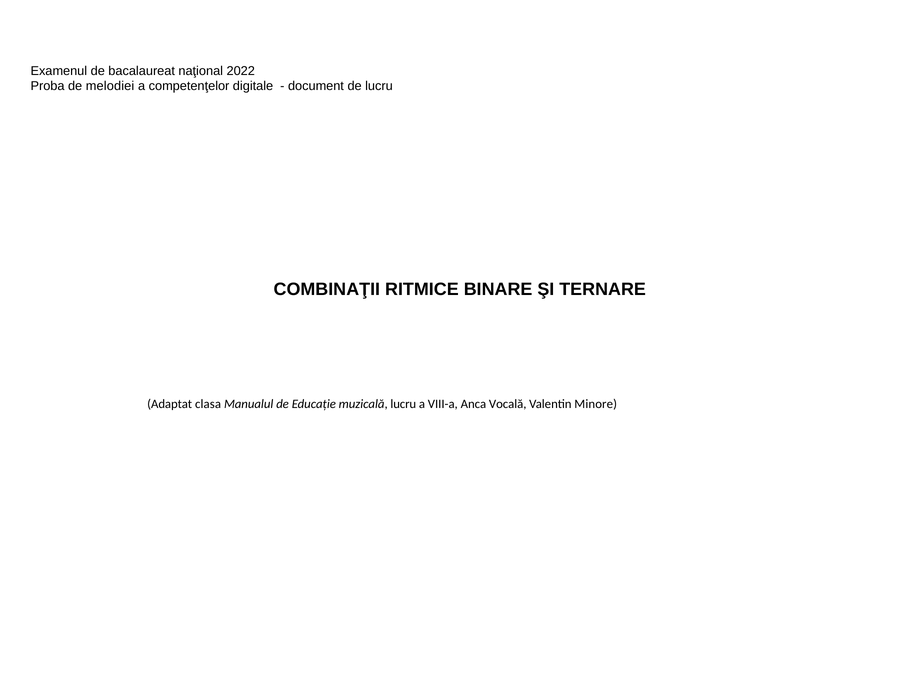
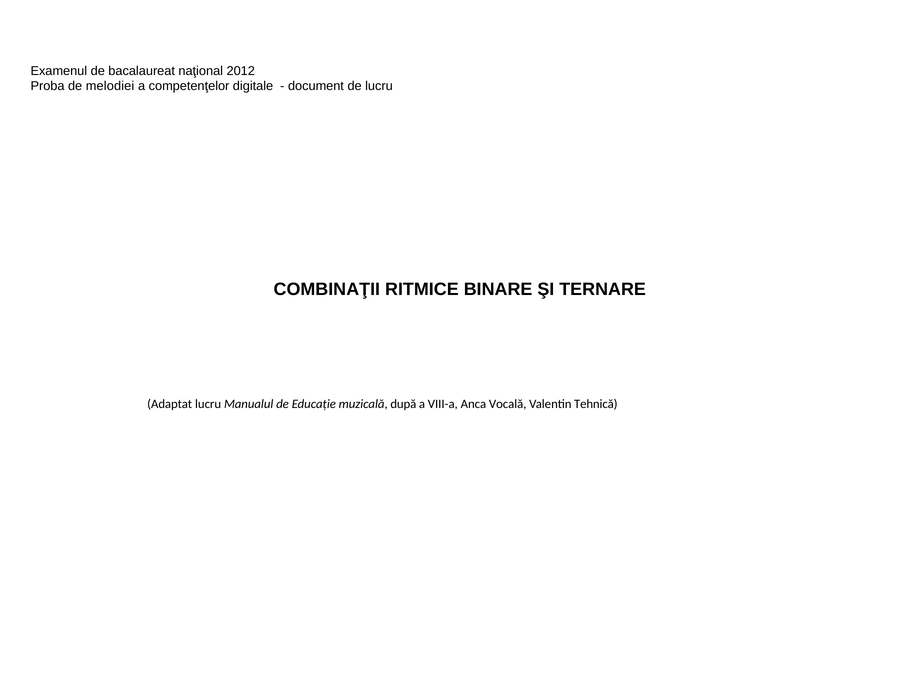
2022: 2022 -> 2012 (241, 71)
Adaptat clasa: clasa -> lucru (208, 404)
muzicală lucru: lucru -> după (403, 404)
Minore: Minore -> Tehnică (596, 404)
